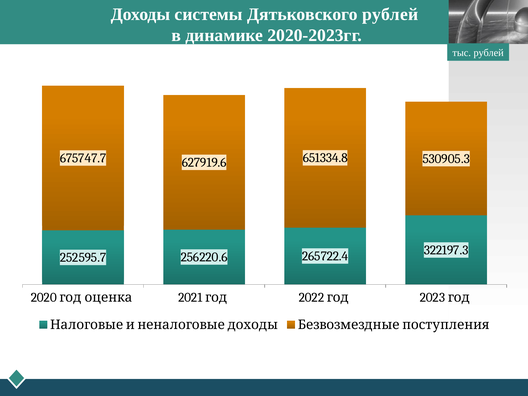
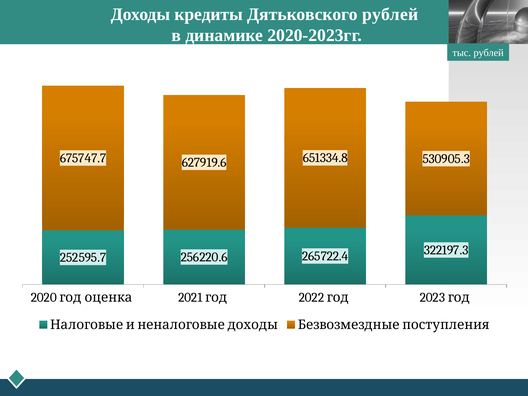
системы: системы -> кредиты (209, 14)
